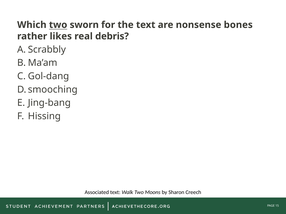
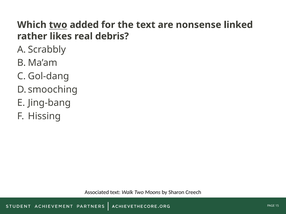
sworn: sworn -> added (84, 25)
bones: bones -> linked (238, 25)
